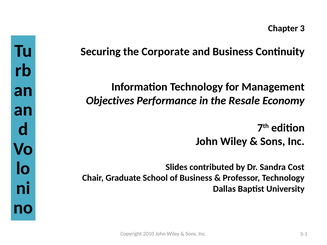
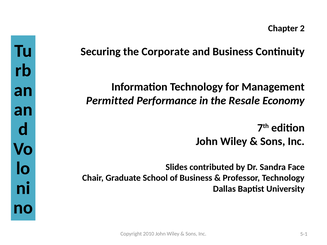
3: 3 -> 2 (302, 28)
Objectives: Objectives -> Permitted (110, 101)
Cost: Cost -> Face (296, 167)
